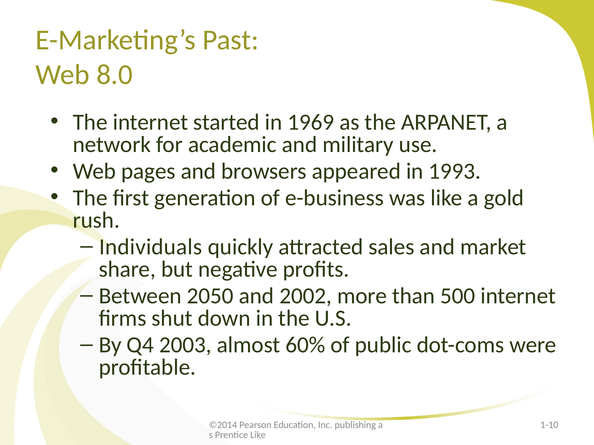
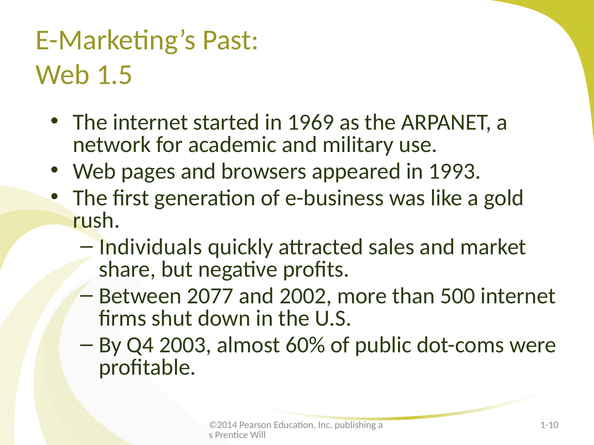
8.0: 8.0 -> 1.5 (115, 75)
2050: 2050 -> 2077 (210, 296)
Prentice Like: Like -> Will (258, 435)
